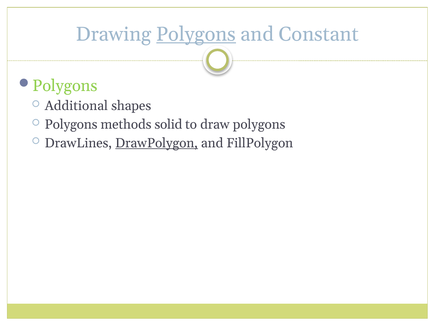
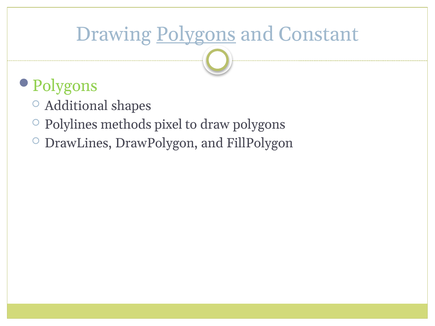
Polygons: Polygons -> Polylines (71, 125)
solid: solid -> pixel (168, 125)
DrawPolygon underline: present -> none (157, 143)
